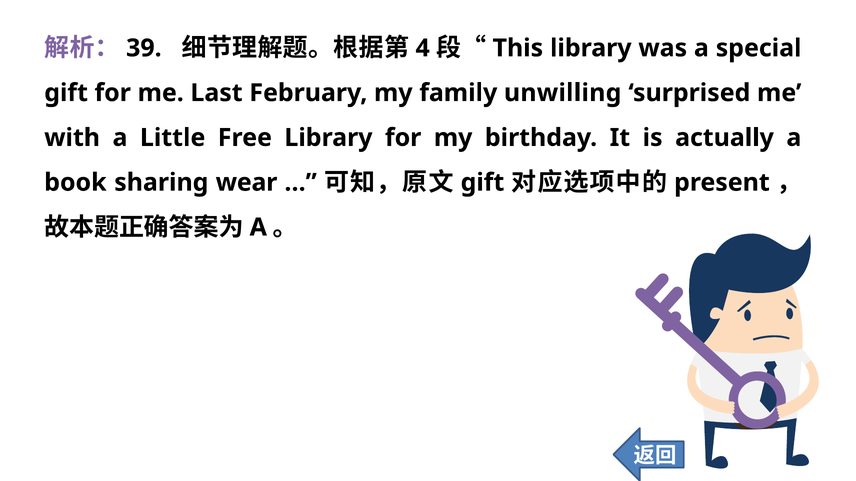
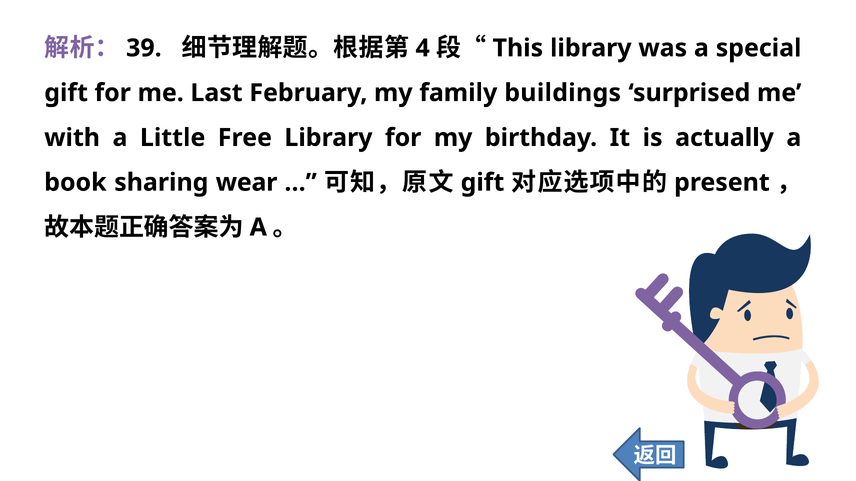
unwilling: unwilling -> buildings (563, 93)
